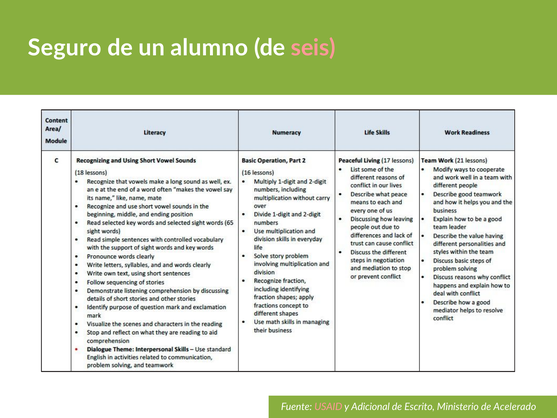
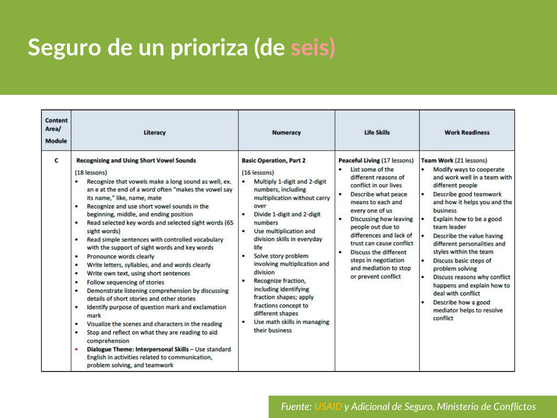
alumno: alumno -> prioriza (209, 48)
USAID colour: pink -> yellow (328, 407)
de Escrito: Escrito -> Seguro (420, 407)
Acelerado: Acelerado -> Conflictos (515, 407)
